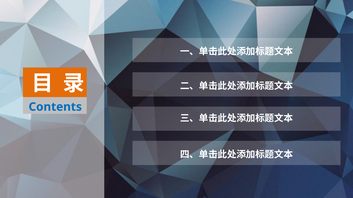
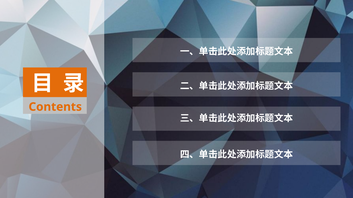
Contents colour: blue -> orange (55, 107)
